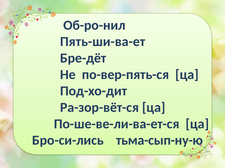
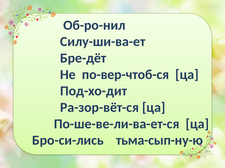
Пять-ши-ва-ет: Пять-ши-ва-ет -> Силу-ши-ва-ет (103, 42)
по-вер-пять-ся: по-вер-пять-ся -> по-вер-чтоб-ся (125, 75)
